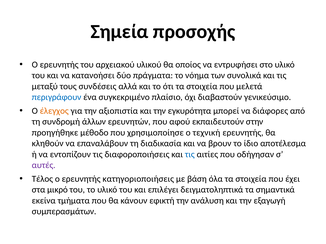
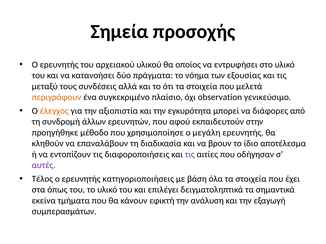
συνολικά: συνολικά -> εξουσίας (244, 76)
περιγράφουν colour: blue -> orange (57, 97)
διαβαστούν: διαβαστούν -> observation (220, 97)
τεχνική: τεχνική -> μεγάλη (206, 133)
τις colour: blue -> purple (190, 155)
μικρό: μικρό -> όπως (57, 190)
